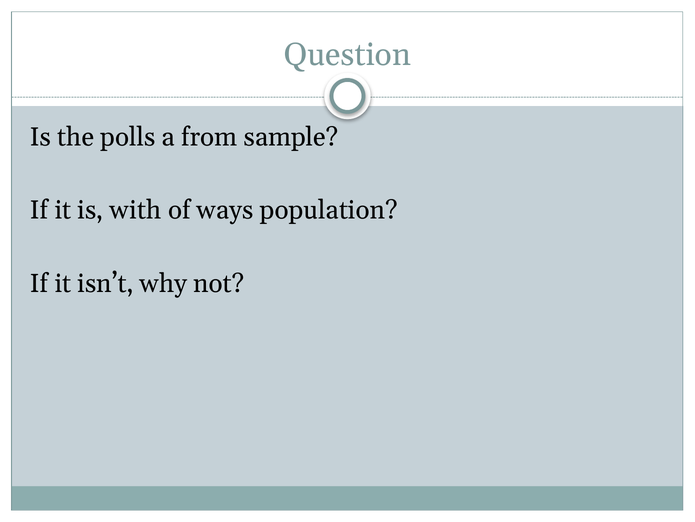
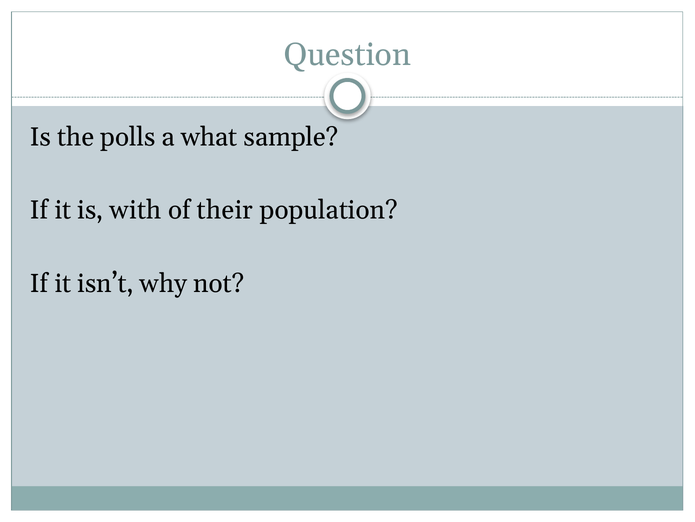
from: from -> what (209, 137)
ways: ways -> their (225, 210)
